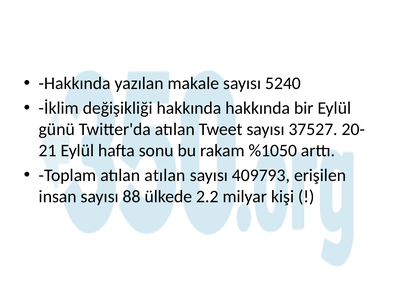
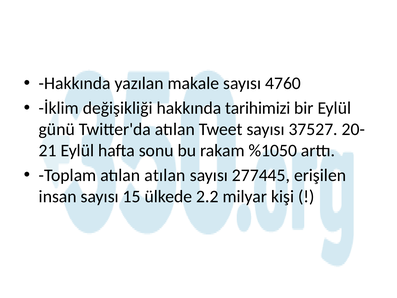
5240: 5240 -> 4760 (283, 83)
hakkında hakkında: hakkında -> tarihimizi (258, 108)
409793: 409793 -> 277445 (261, 175)
88: 88 -> 15 (132, 196)
